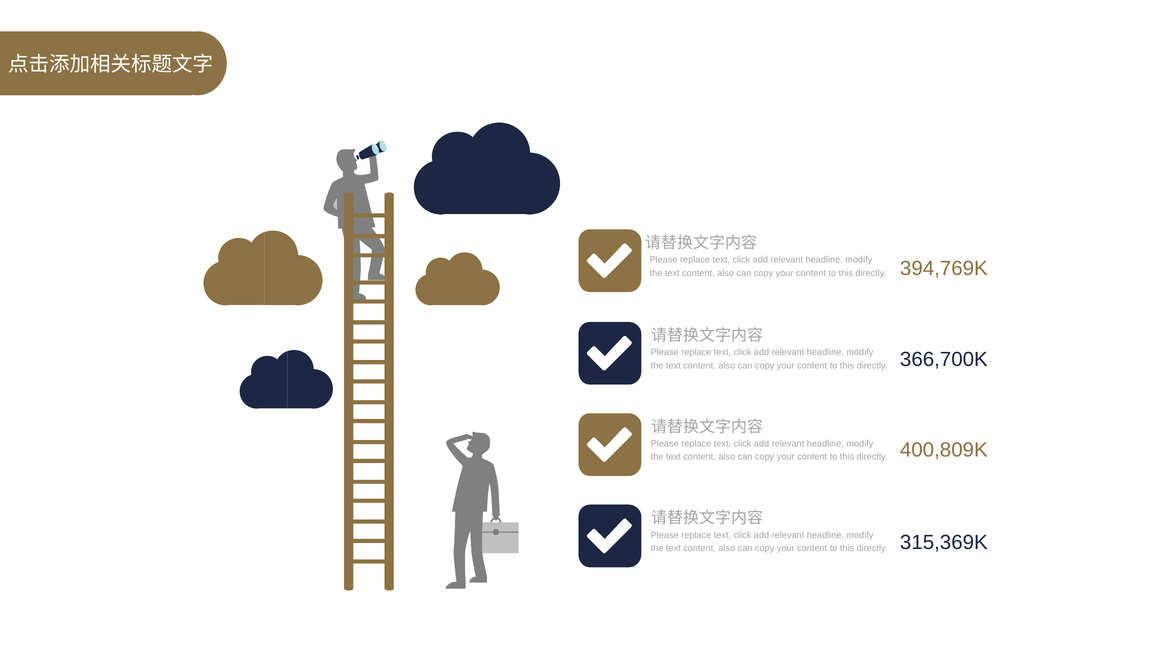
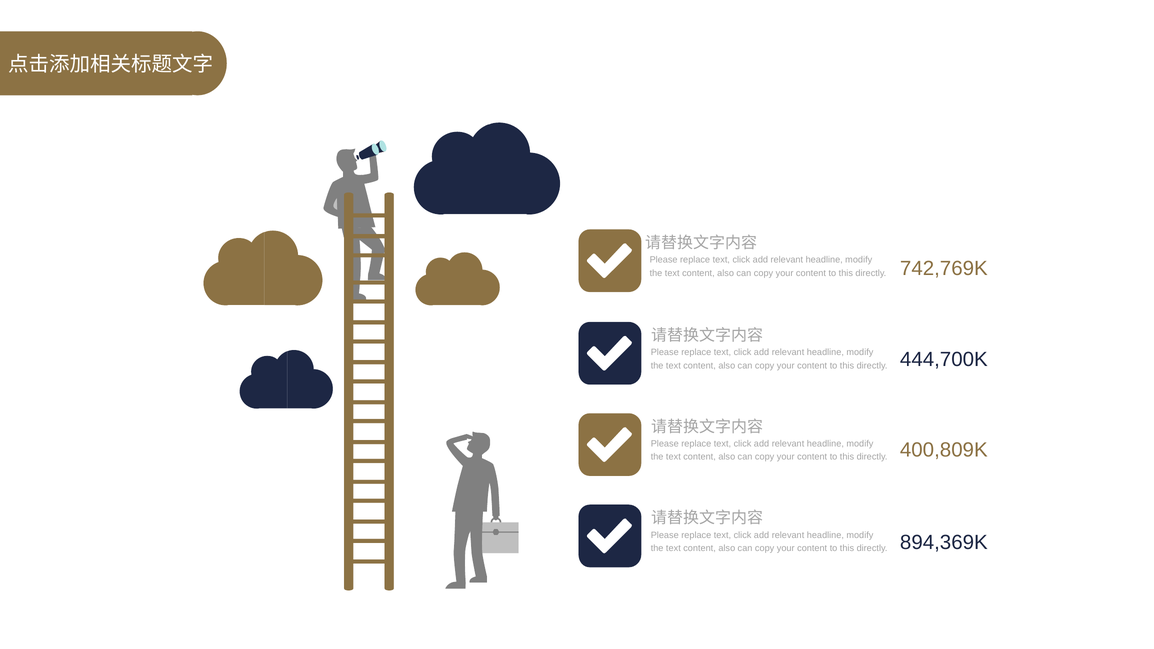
394,769K: 394,769K -> 742,769K (944, 268)
366,700K: 366,700K -> 444,700K (944, 360)
315,369K: 315,369K -> 894,369K (944, 542)
